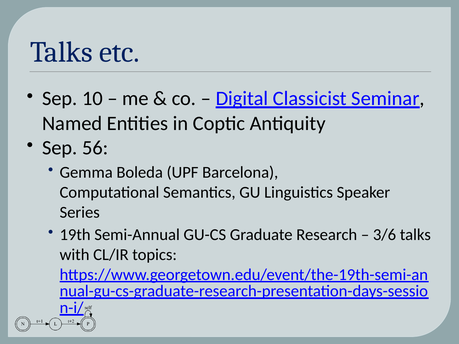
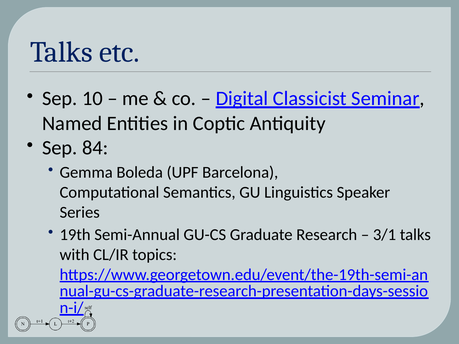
56: 56 -> 84 (95, 148)
3/6: 3/6 -> 3/1 (385, 235)
